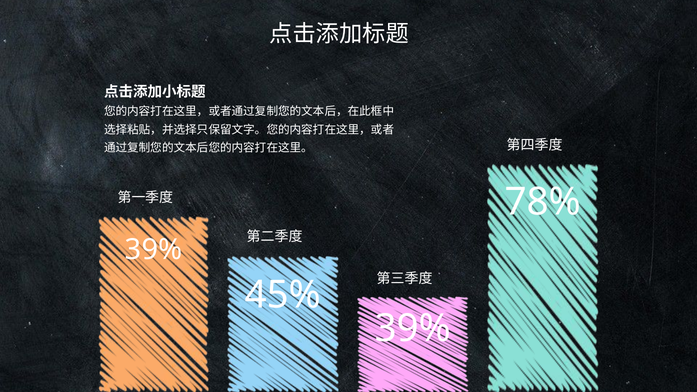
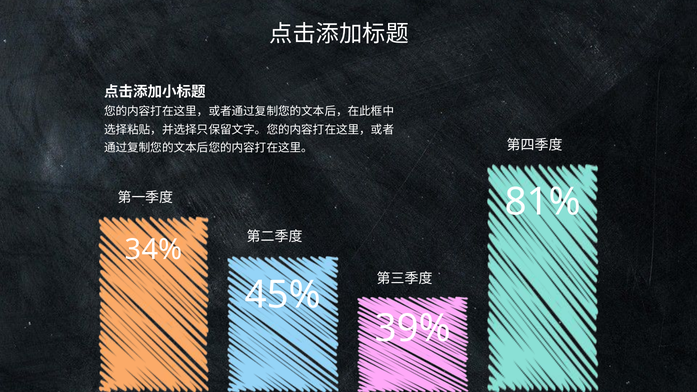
78%: 78% -> 81% (543, 202)
39%: 39% -> 34% (154, 250)
